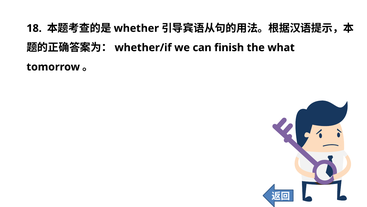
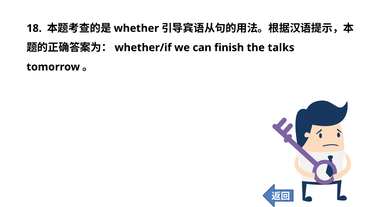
what: what -> talks (281, 47)
